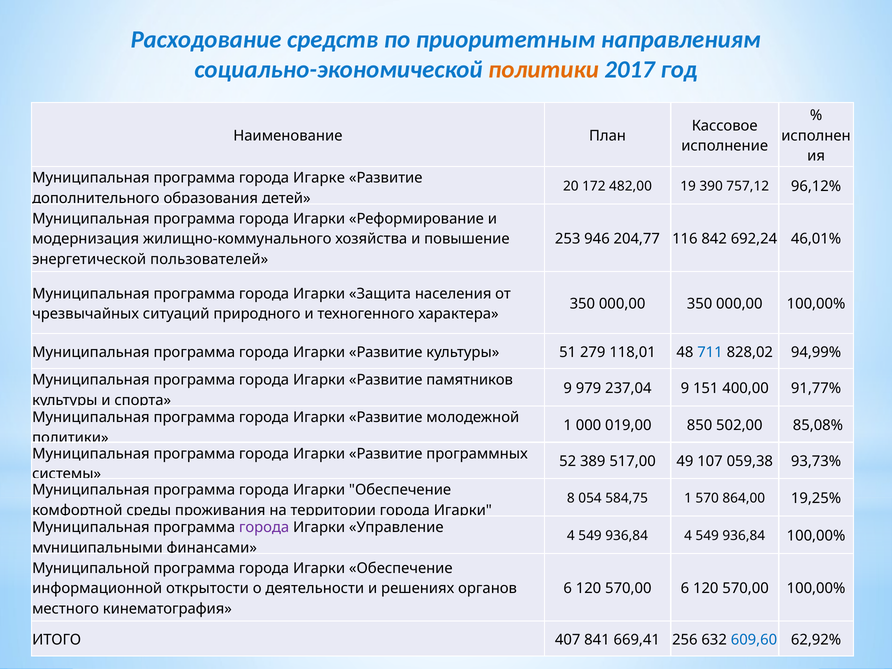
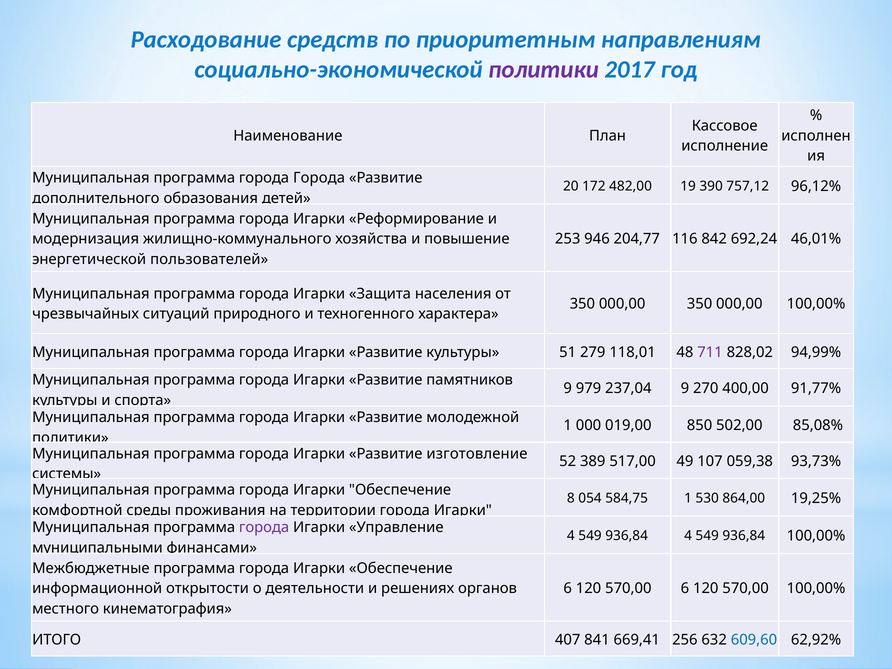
политики colour: orange -> purple (543, 69)
города Игарке: Игарке -> Города (319, 178)
711 colour: blue -> purple (710, 352)
151: 151 -> 270 (706, 388)
программных: программных -> изготовление (477, 454)
570: 570 -> 530 (707, 498)
Муниципальной: Муниципальной -> Межбюджетные (91, 568)
